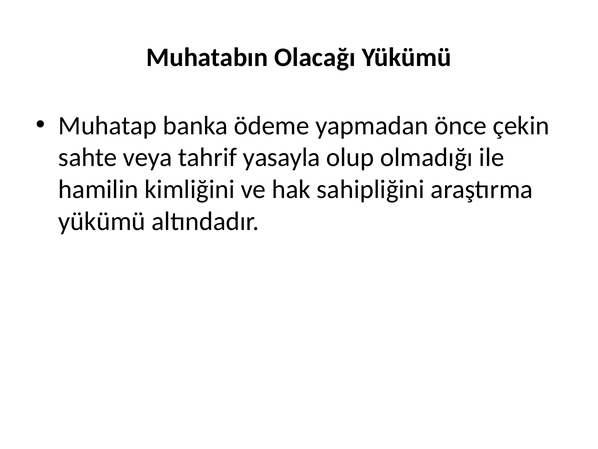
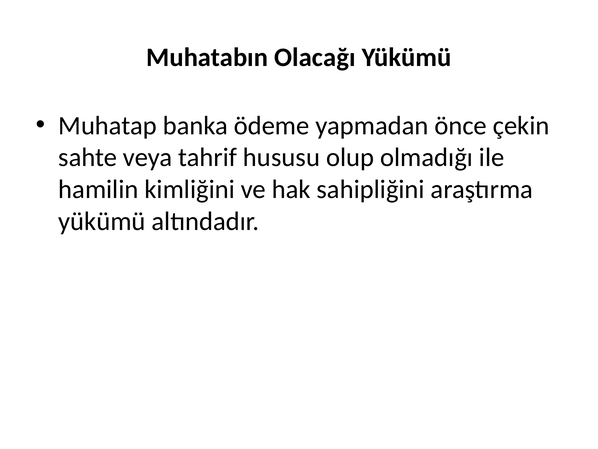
yasayla: yasayla -> hususu (281, 157)
